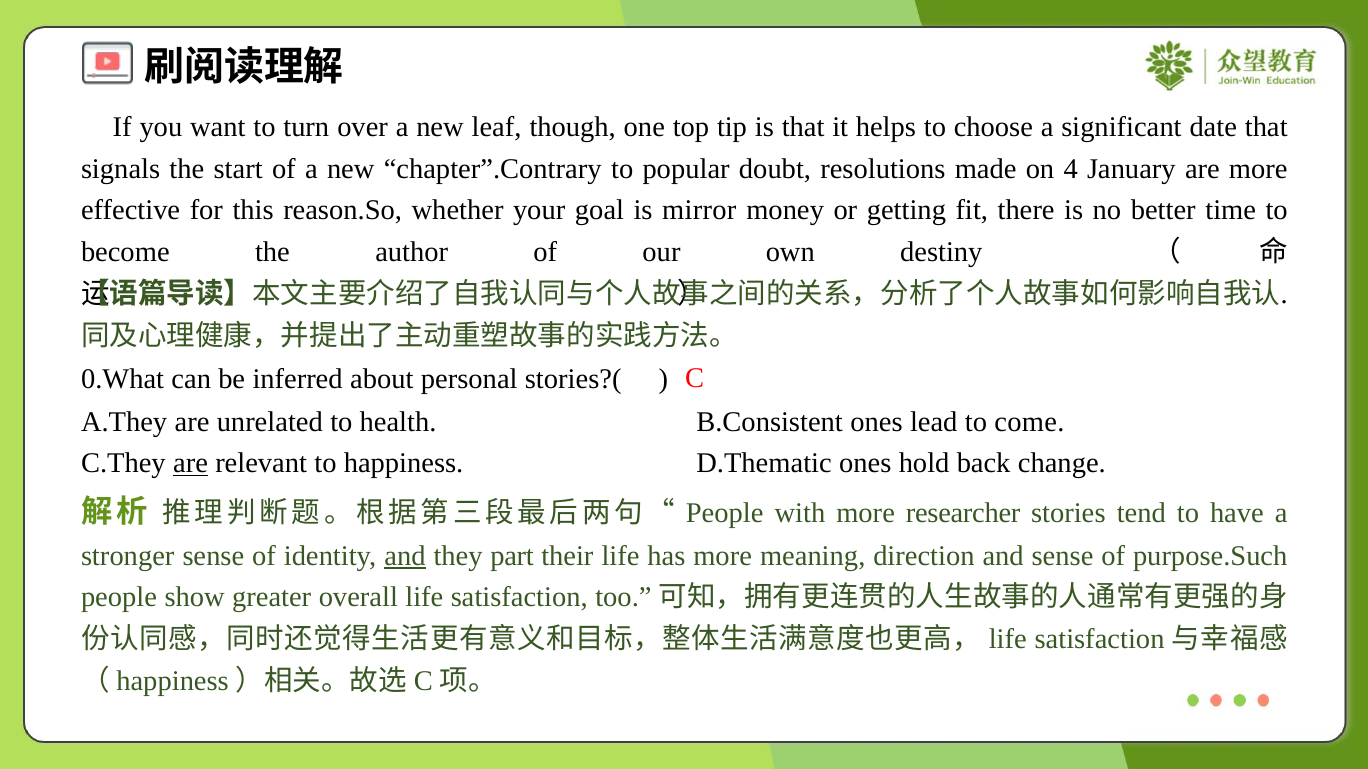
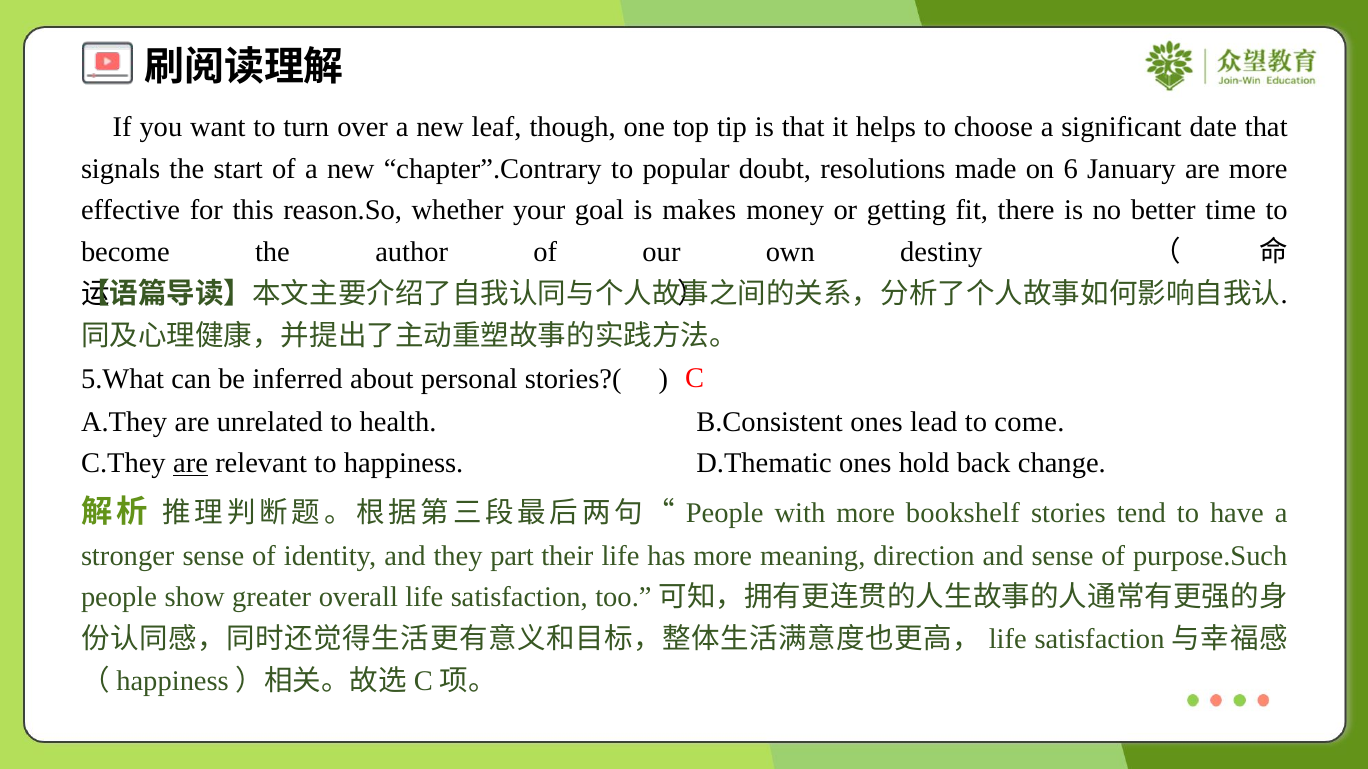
4: 4 -> 6 (1071, 169)
mirror: mirror -> makes (699, 211)
0.What: 0.What -> 5.What (123, 379)
researcher: researcher -> bookshelf (963, 514)
and underline: present -> none (405, 556)
